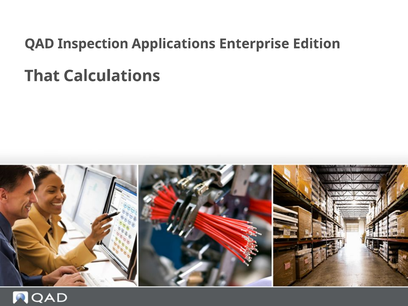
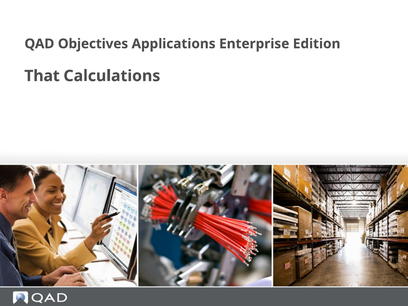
Inspection: Inspection -> Objectives (93, 44)
